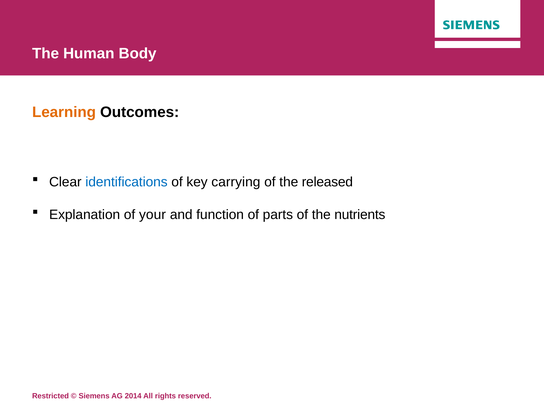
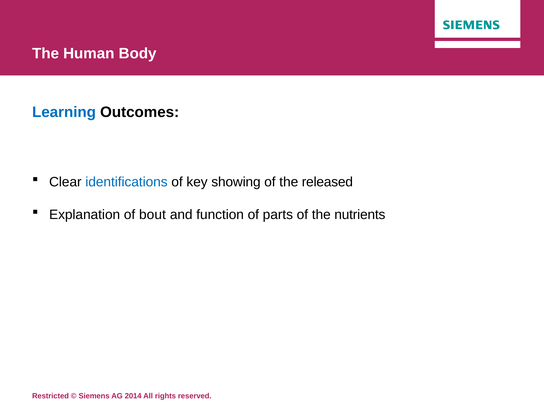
Learning colour: orange -> blue (64, 112)
carrying: carrying -> showing (236, 182)
your: your -> bout (152, 215)
